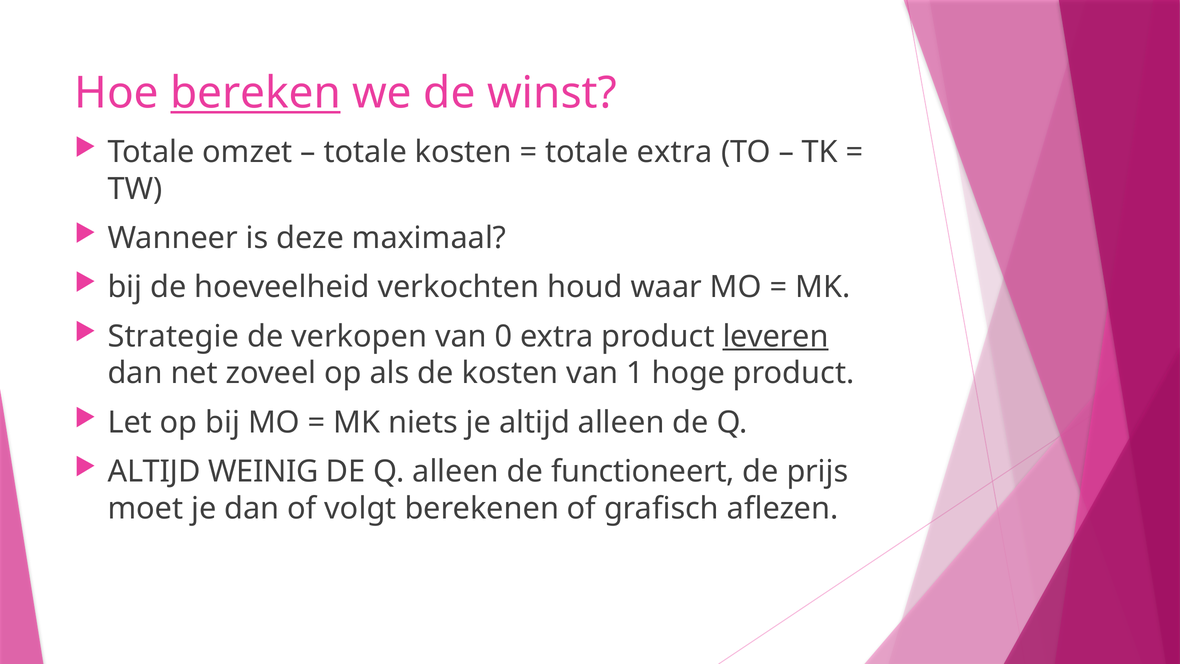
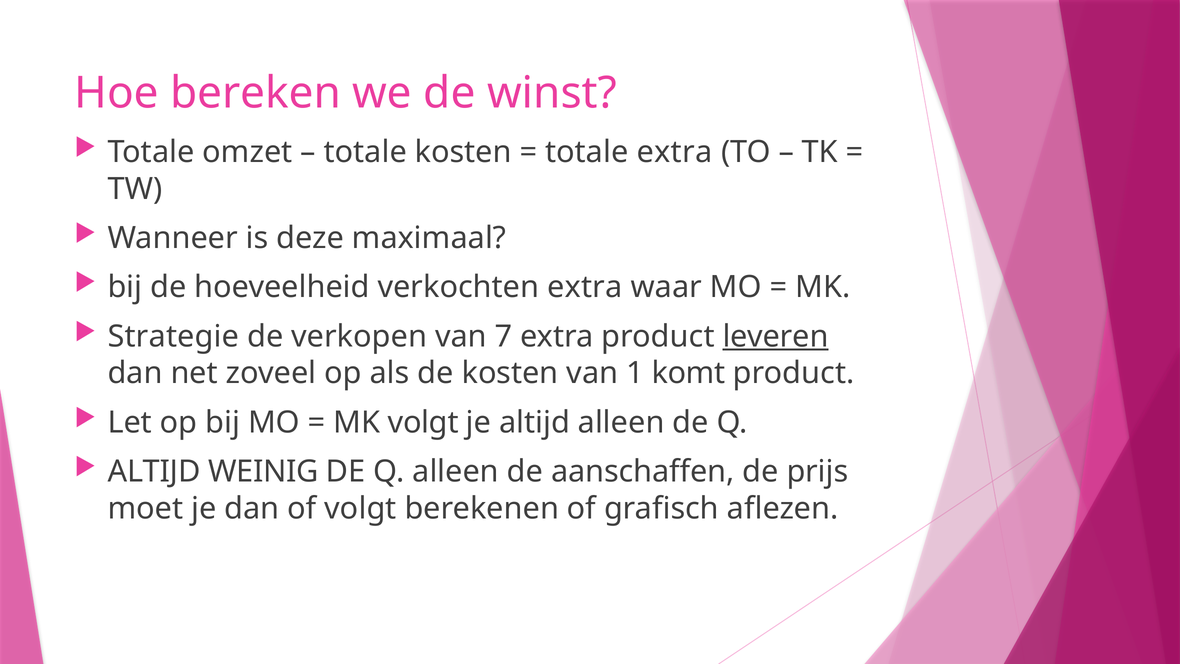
bereken underline: present -> none (256, 93)
verkochten houd: houd -> extra (585, 287)
0: 0 -> 7 (504, 336)
hoge: hoge -> komt (688, 373)
MK niets: niets -> volgt (423, 422)
functioneert: functioneert -> aanschaffen (643, 471)
